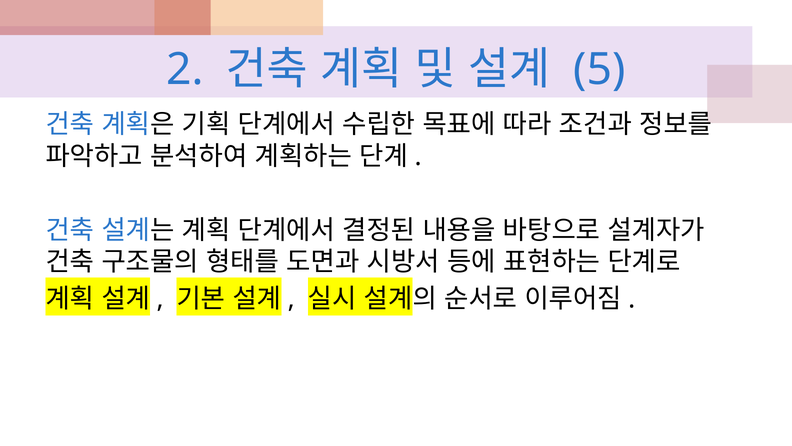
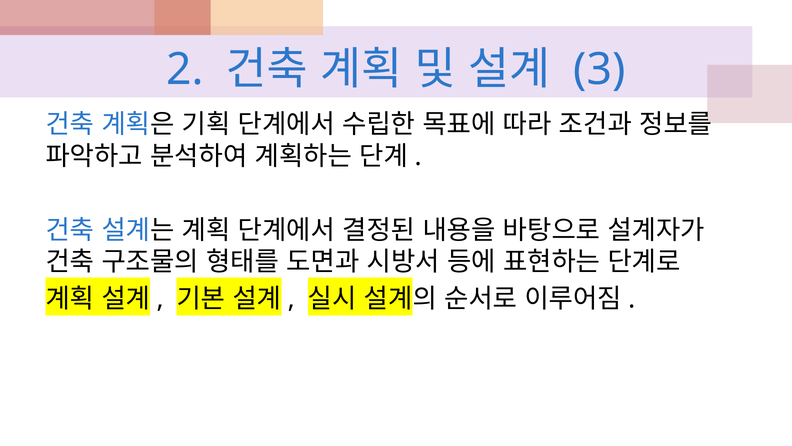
5: 5 -> 3 (600, 69)
